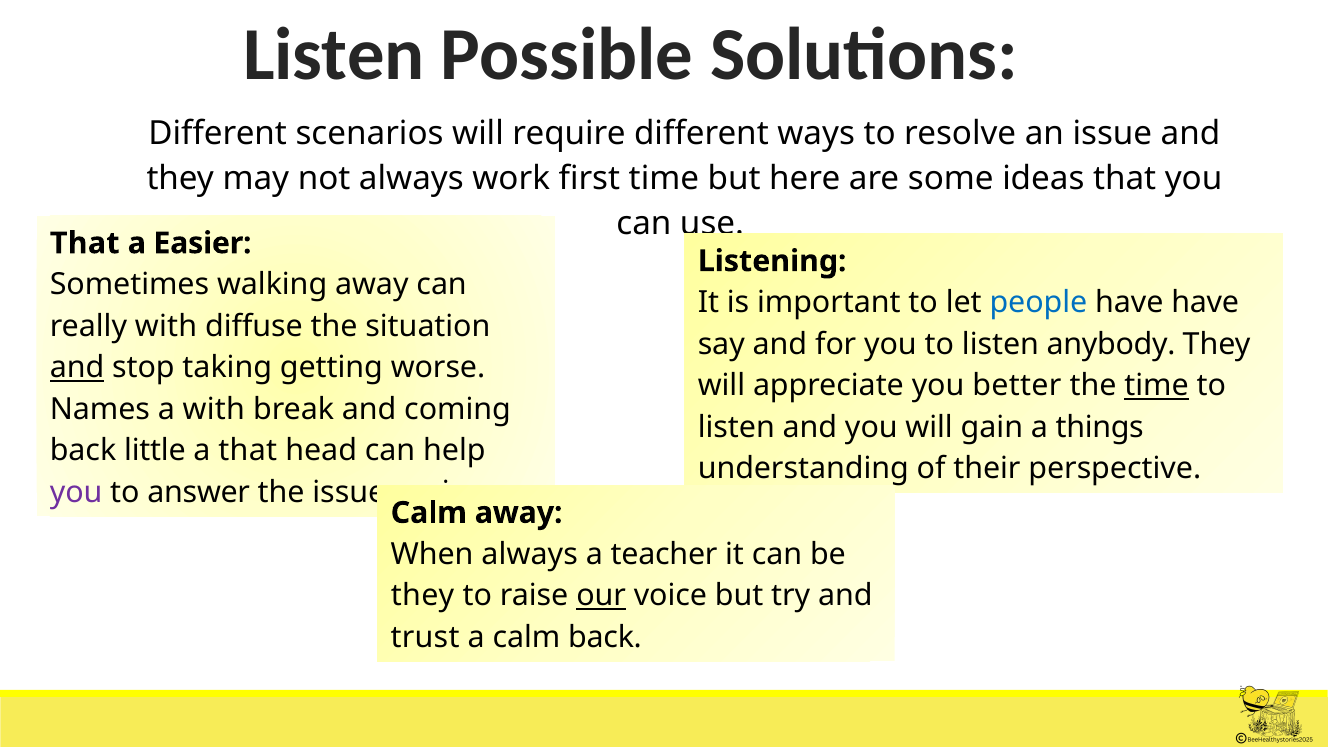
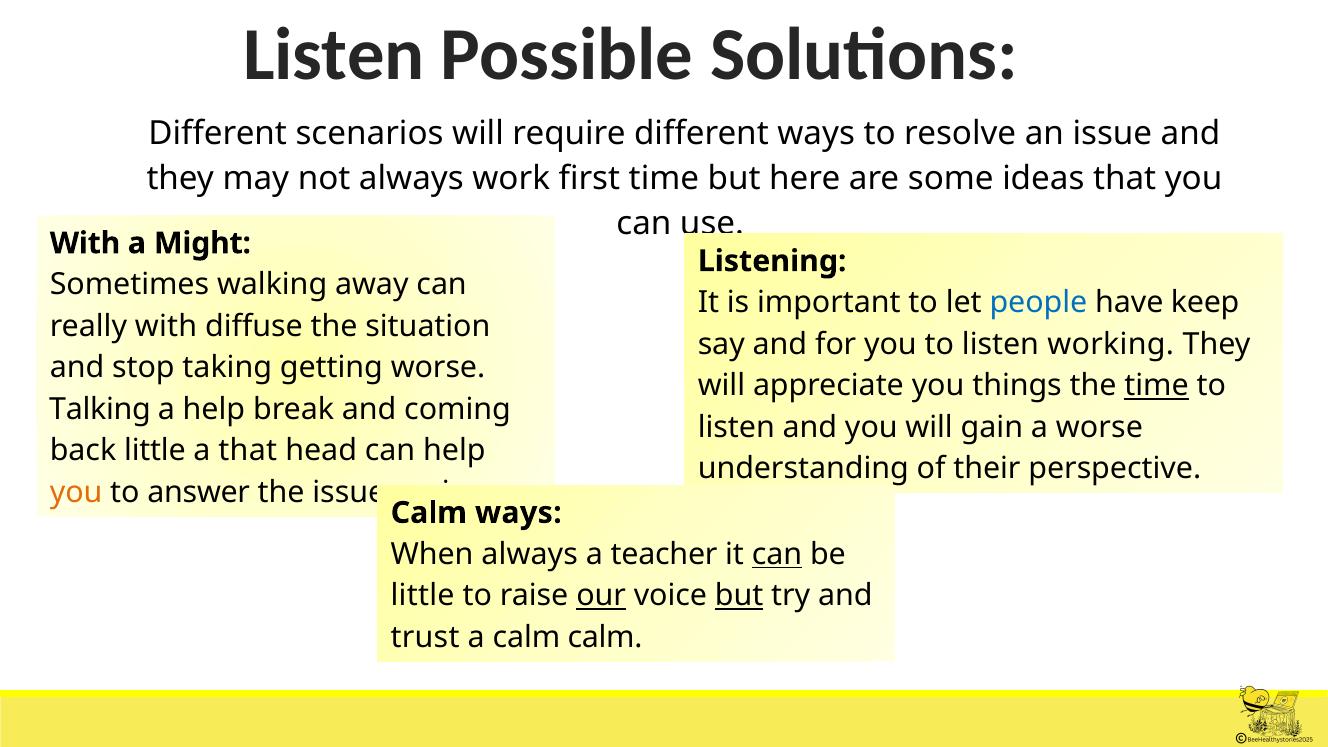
That: That -> With (85, 243)
a Easier: Easier -> Might (202, 243)
have have: have -> keep (1205, 303)
anybody: anybody -> working (1111, 344)
and underline: present -> none (77, 368)
better: better -> things (1017, 386)
Names: Names -> Talking (100, 409)
a with: with -> help (214, 409)
a things: things -> worse (1099, 427)
you colour: purple -> orange (76, 492)
Calm away: away -> ways (518, 513)
can underline: none -> present (777, 554)
they: they -> little (423, 596)
but underline: none -> present (739, 596)
calm back: back -> calm (605, 637)
